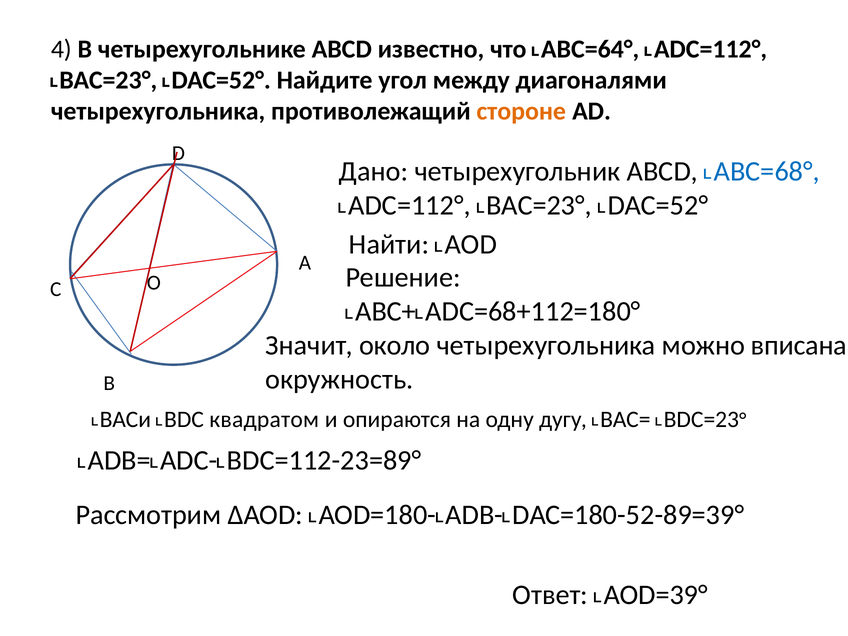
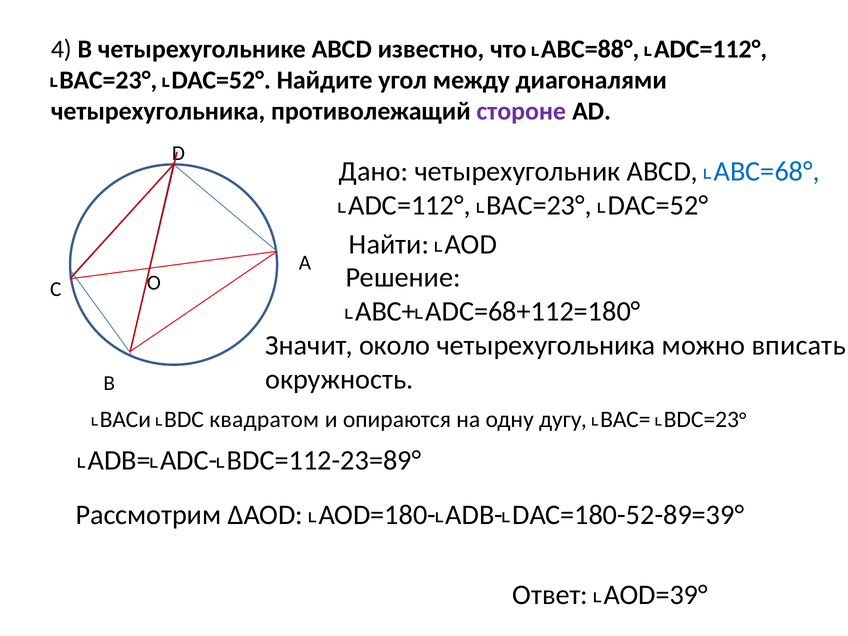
˪АВС=64°: ˪АВС=64° -> ˪АВС=88° (586, 49)
стороне colour: orange -> purple (521, 111)
вписана: вписана -> вписать (799, 345)
